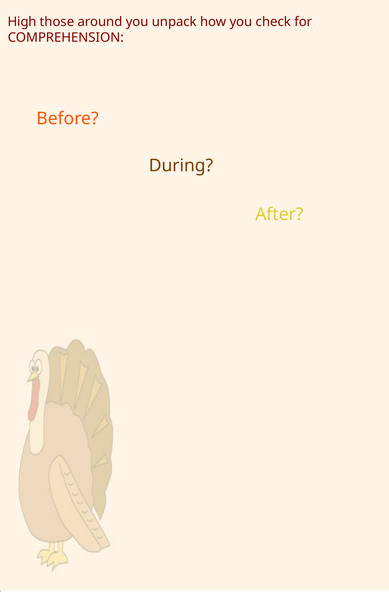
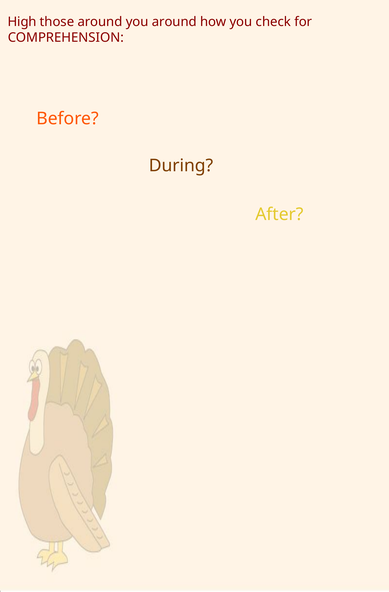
you unpack: unpack -> around (174, 22)
